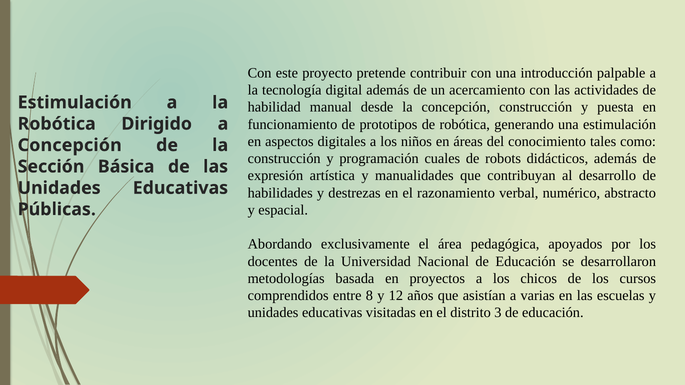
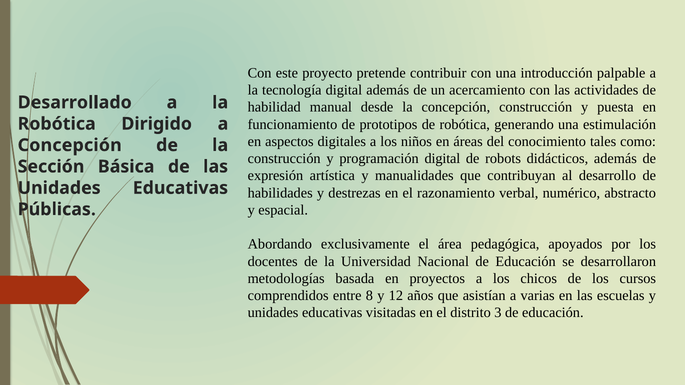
Estimulación: Estimulación -> Desarrollado (75, 103)
programación cuales: cuales -> digital (442, 159)
